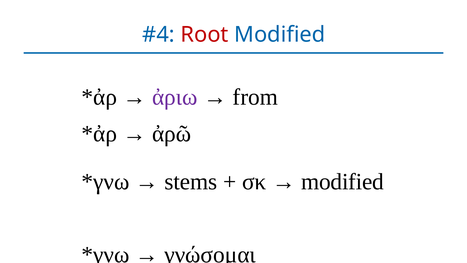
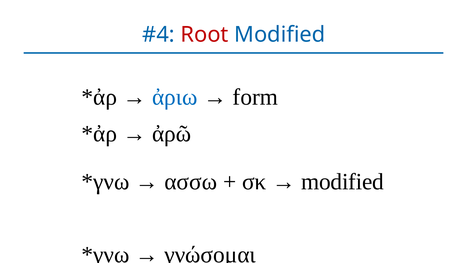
ἀριω colour: purple -> blue (175, 97)
from: from -> form (255, 97)
stems: stems -> ασσω (191, 182)
